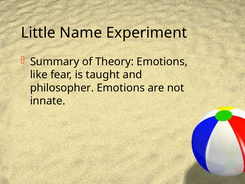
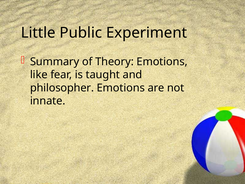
Name: Name -> Public (81, 33)
